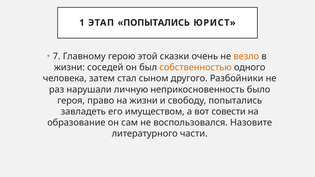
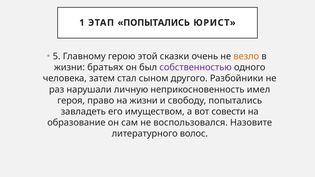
7: 7 -> 5 (57, 56)
соседей: соседей -> братьях (105, 68)
собственностью colour: orange -> purple (196, 68)
было: было -> имел (259, 90)
части: части -> волос (194, 134)
